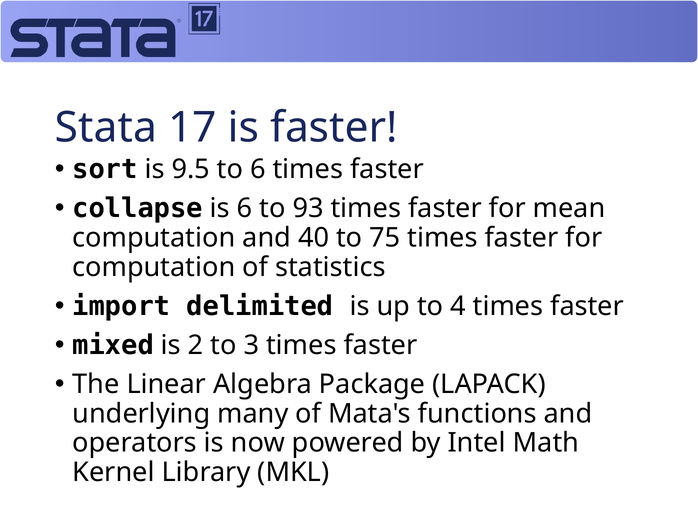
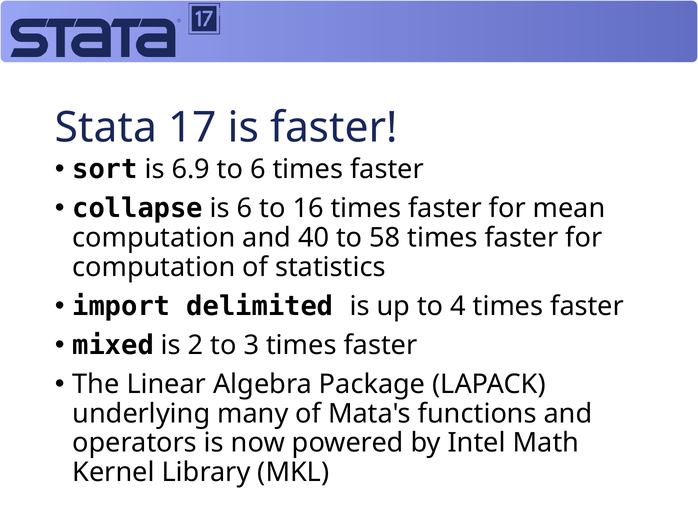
9.5: 9.5 -> 6.9 (191, 169)
93: 93 -> 16 (308, 208)
75: 75 -> 58 (385, 238)
